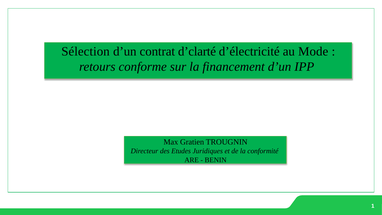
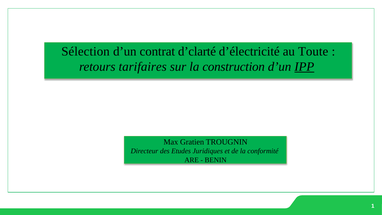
Mode: Mode -> Toute (313, 51)
conforme: conforme -> tarifaires (143, 67)
financement: financement -> construction (234, 67)
IPP underline: none -> present (304, 67)
